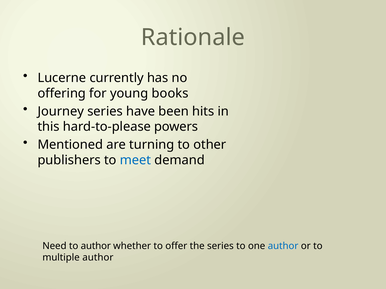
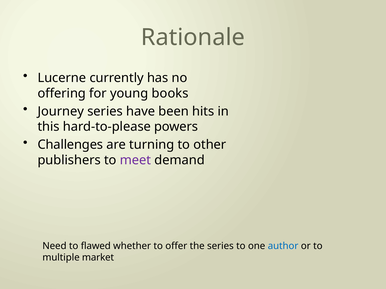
Mentioned: Mentioned -> Challenges (70, 145)
meet colour: blue -> purple (135, 160)
to author: author -> flawed (96, 246)
multiple author: author -> market (98, 258)
